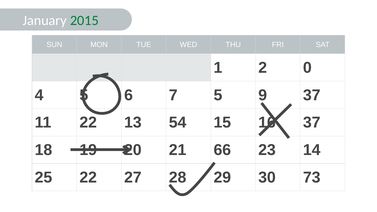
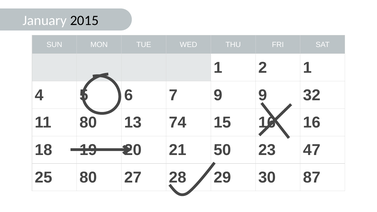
2015 colour: green -> black (84, 20)
2 0: 0 -> 1 (307, 68)
7 5: 5 -> 9 (218, 95)
37: 37 -> 32 (312, 95)
11 22: 22 -> 80 (88, 123)
54: 54 -> 74 (178, 123)
37: 37 -> 16 (312, 123)
66: 66 -> 50 (222, 150)
14: 14 -> 47 (312, 150)
25 22: 22 -> 80 (88, 178)
73: 73 -> 87 (312, 178)
